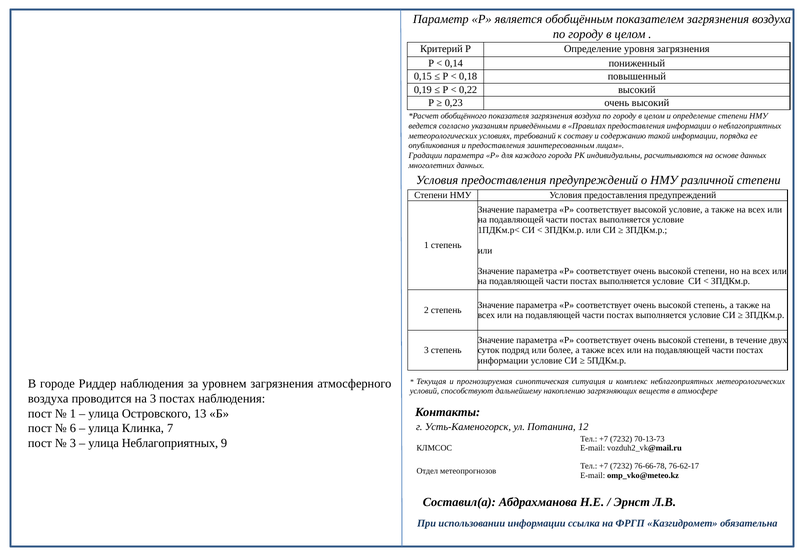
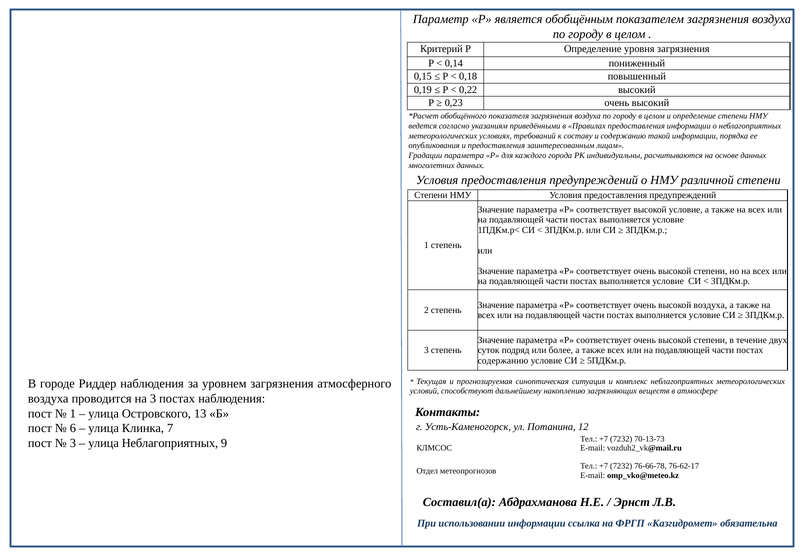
высокой степень: степень -> воздуха (710, 305)
информации: информации -> содержанию (503, 361)
